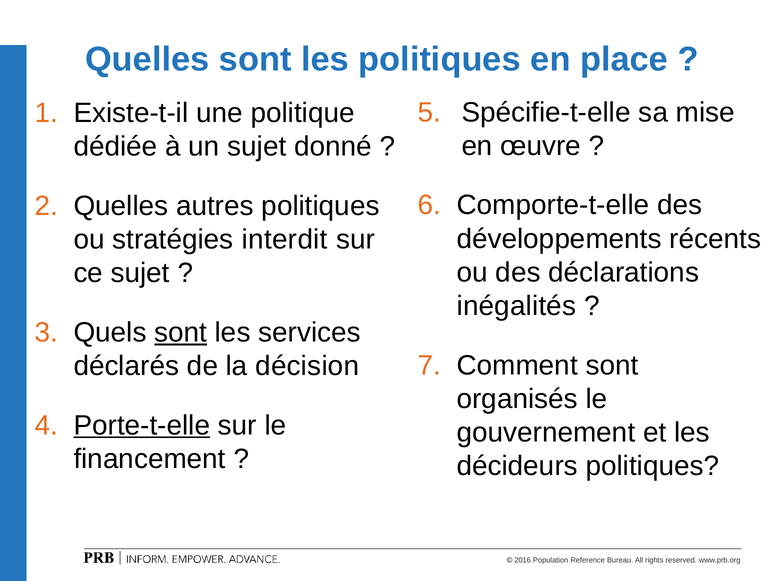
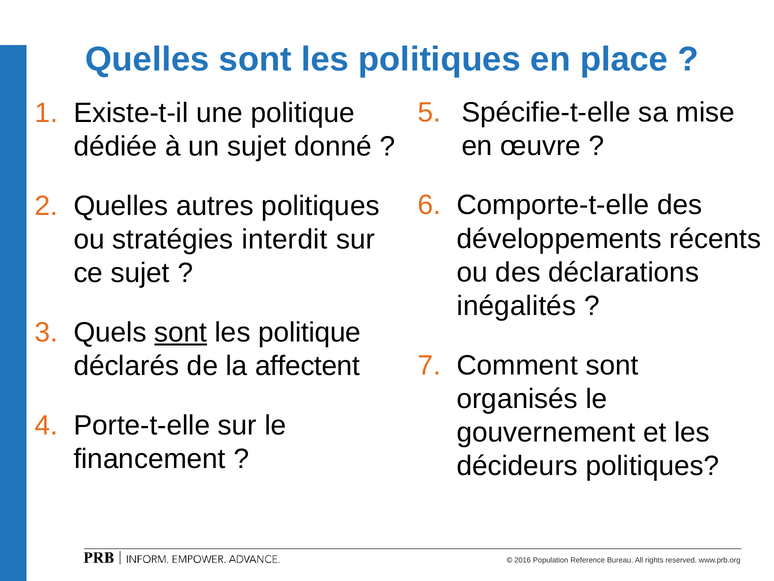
les services: services -> politique (310, 332)
décision: décision -> affectent (308, 366)
Porte-t-elle underline: present -> none (142, 425)
